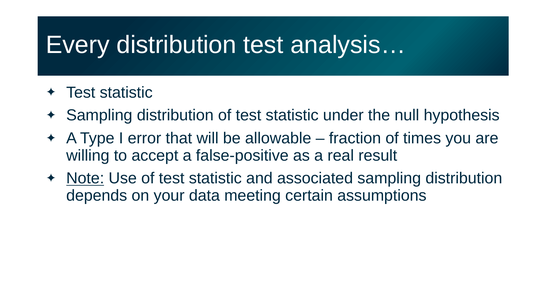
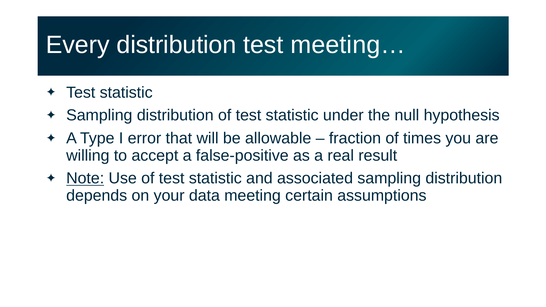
analysis…: analysis… -> meeting… (348, 45)
